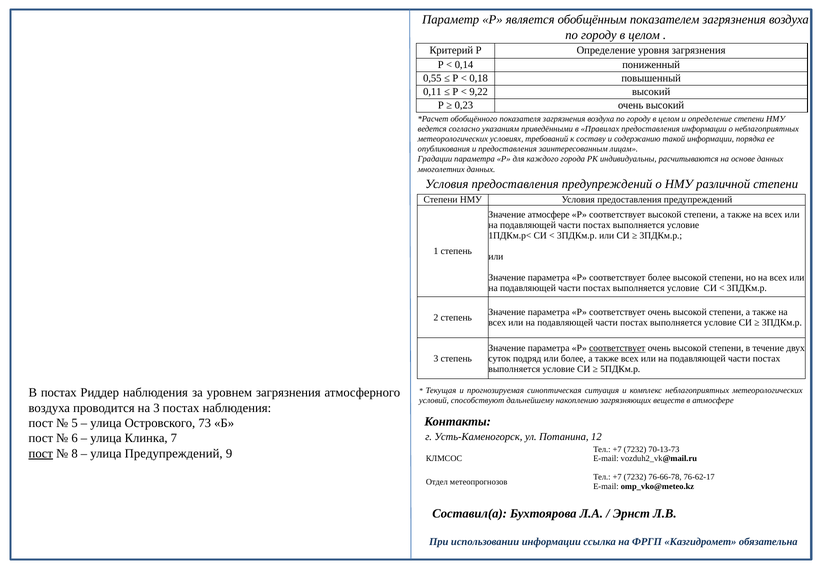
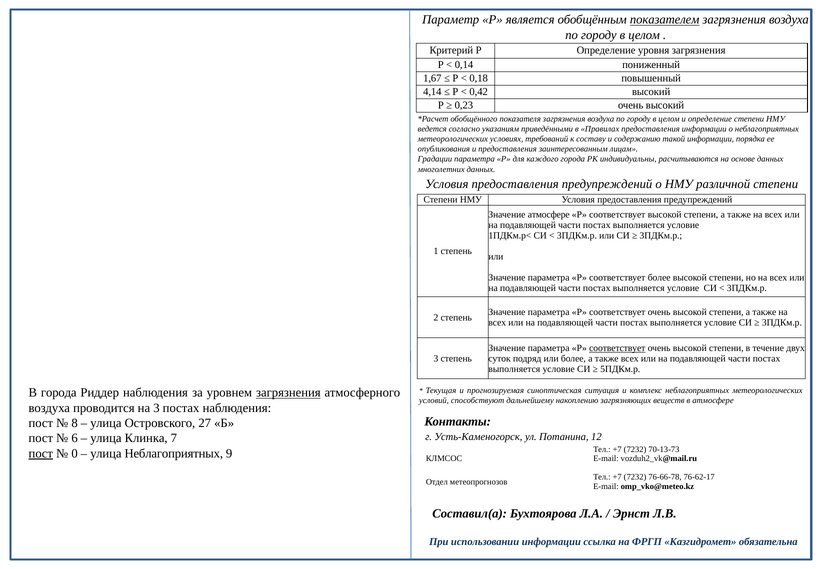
показателем underline: none -> present (665, 20)
0,55: 0,55 -> 1,67 (432, 78)
0,11: 0,11 -> 4,14 (432, 92)
9,22: 9,22 -> 0,42 (479, 92)
В постах: постах -> города (59, 393)
загрязнения underline: none -> present (288, 393)
5: 5 -> 8 (75, 423)
73: 73 -> 27 (205, 423)
8: 8 -> 0 (75, 454)
улица Предупреждений: Предупреждений -> Неблагоприятных (174, 454)
